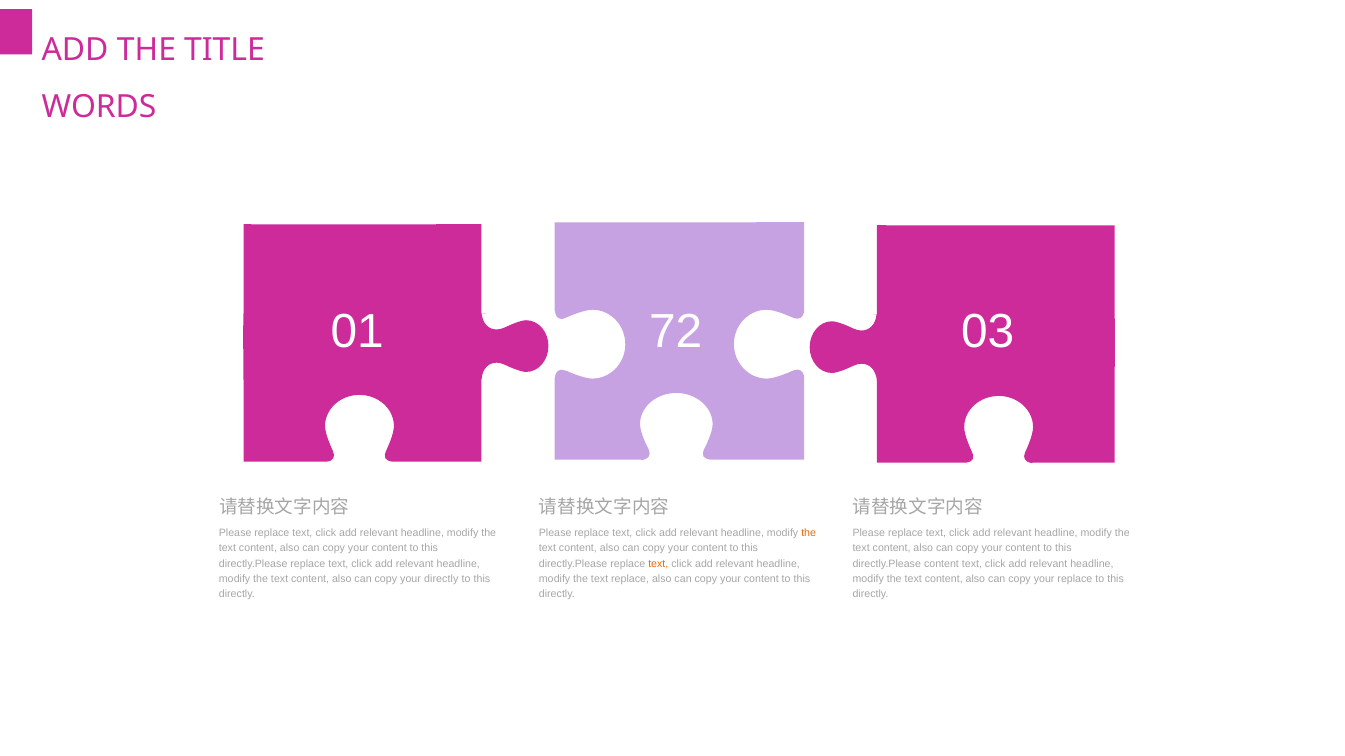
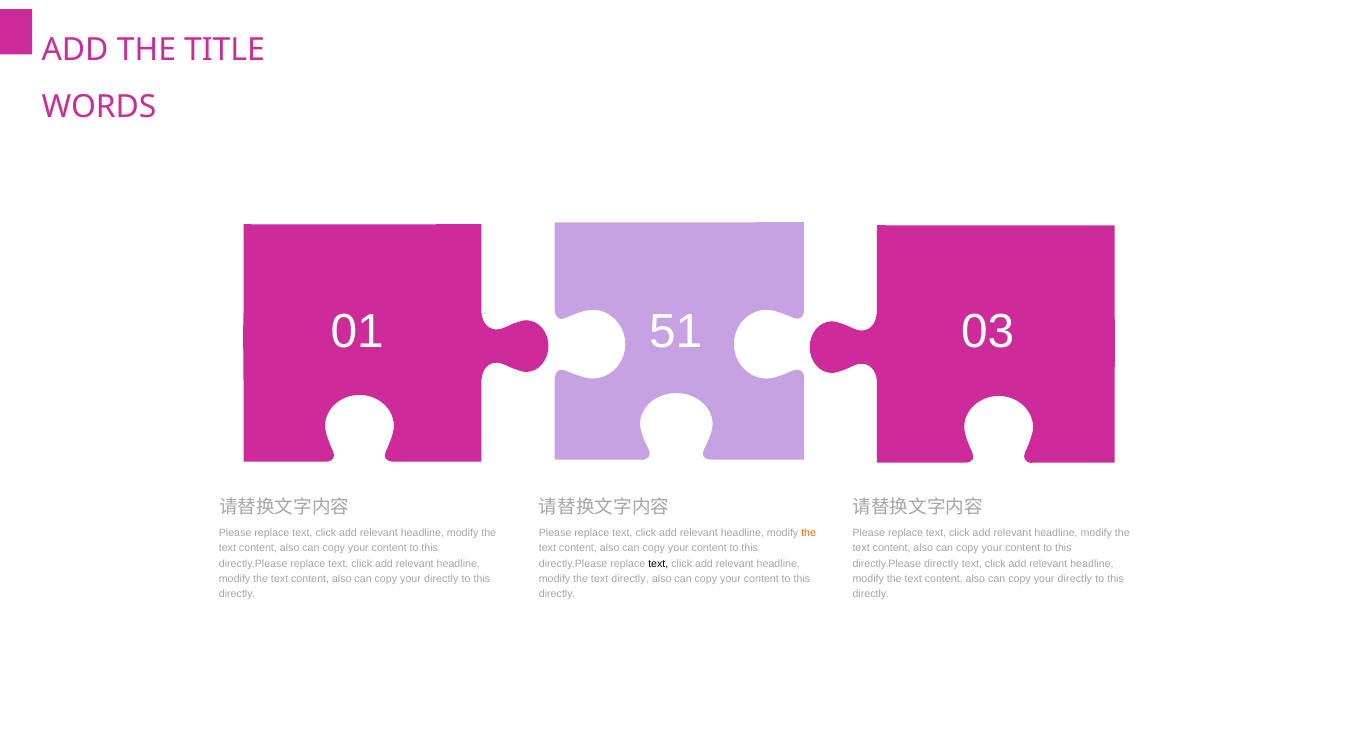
72: 72 -> 51 (676, 332)
text colour: orange -> black (658, 564)
directly.Please content: content -> directly (941, 564)
text replace: replace -> directly (630, 579)
replace: replace -> directly (1075, 579)
